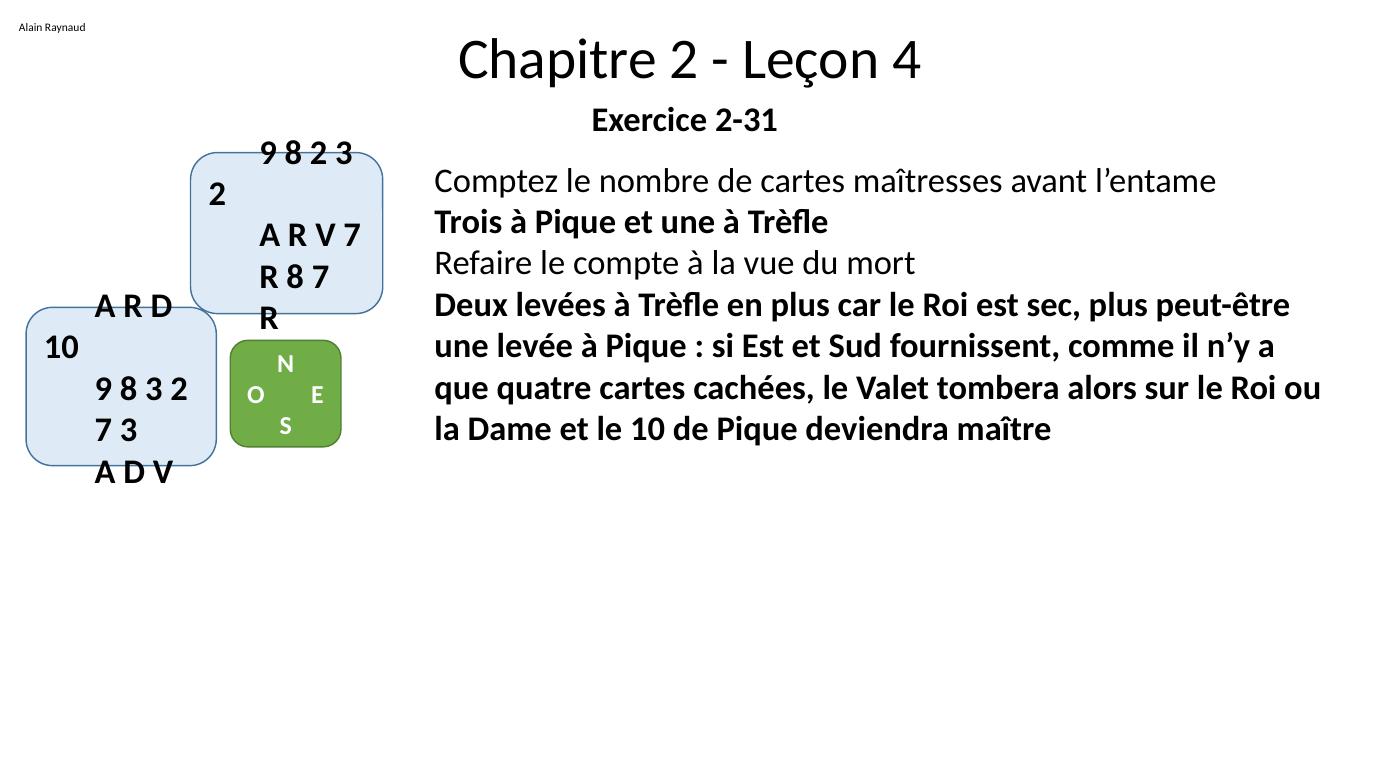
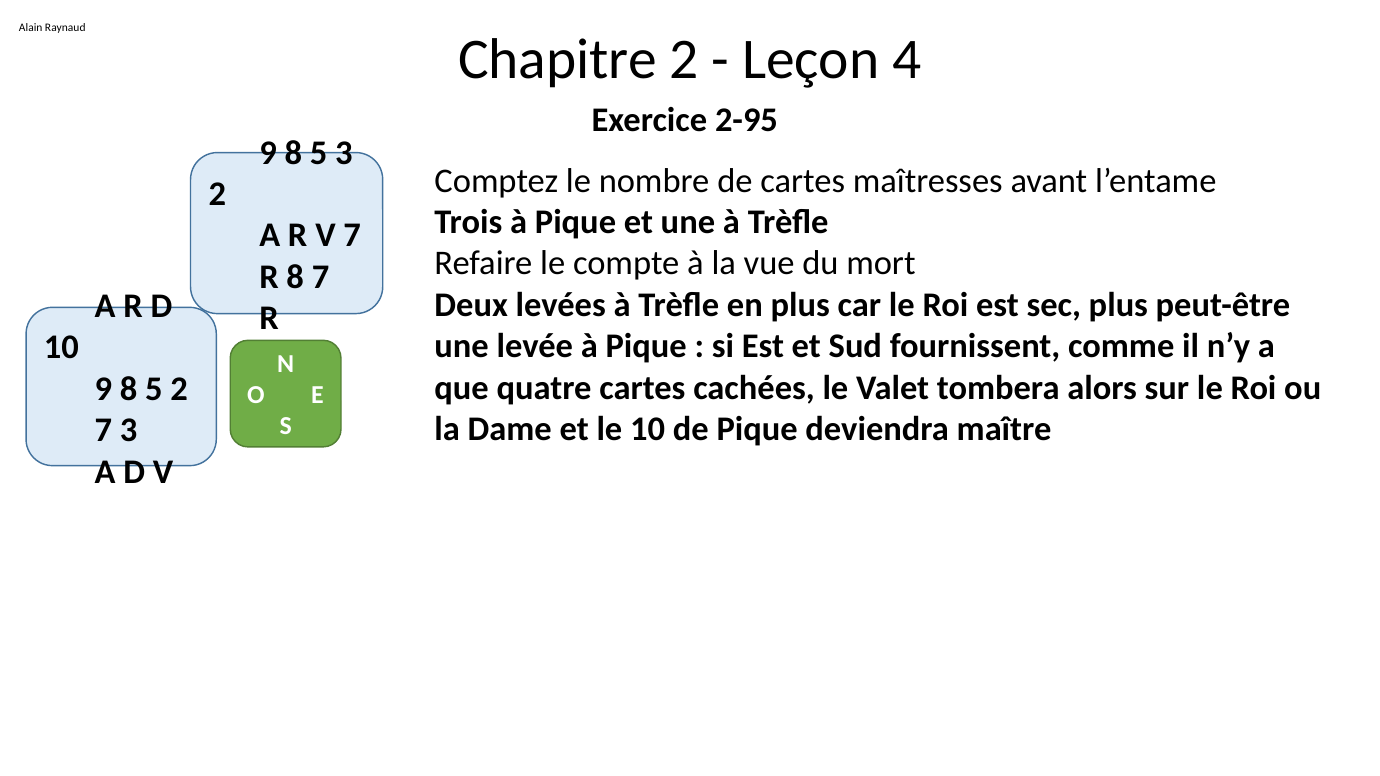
2-31: 2-31 -> 2-95 (746, 120)
2: 2 -> 5 (319, 153)
3: 3 -> 5 (154, 389)
